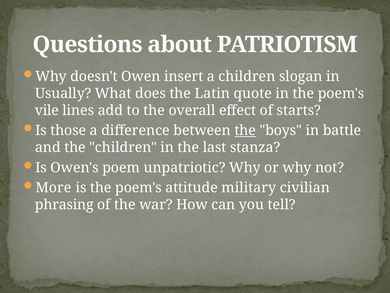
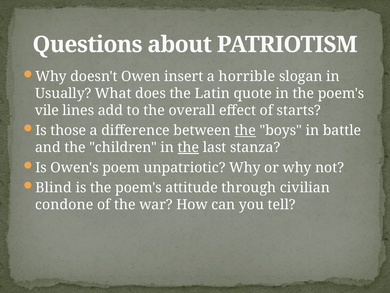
a children: children -> horrible (247, 76)
the underline: none -> present (188, 147)
More: More -> Blind (54, 187)
military: military -> through (249, 187)
phrasing: phrasing -> condone (64, 204)
